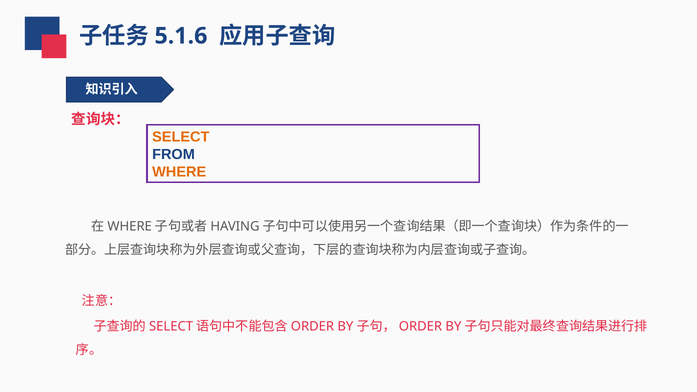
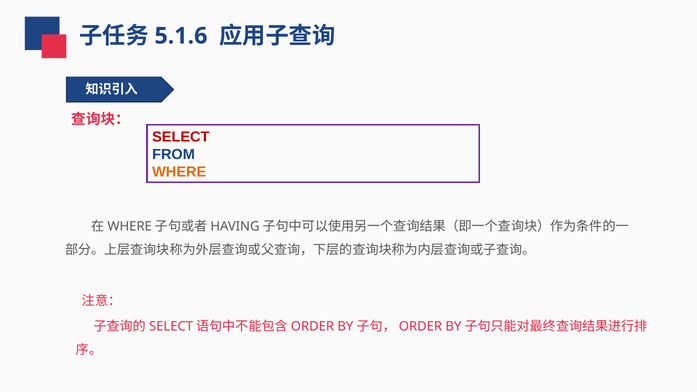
SELECT colour: orange -> red (181, 137)
